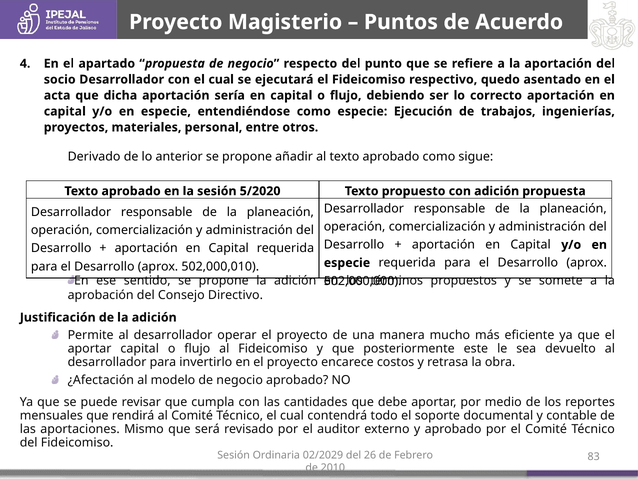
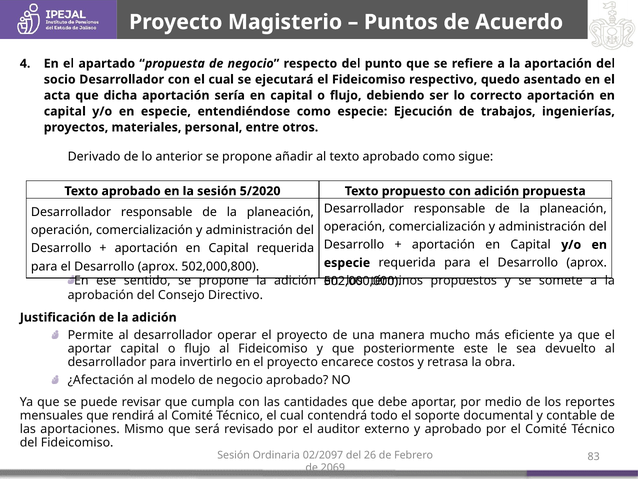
502,000,010: 502,000,010 -> 502,000,800 (220, 266)
02/2029: 02/2029 -> 02/2097 (323, 455)
2010: 2010 -> 2069 (333, 467)
